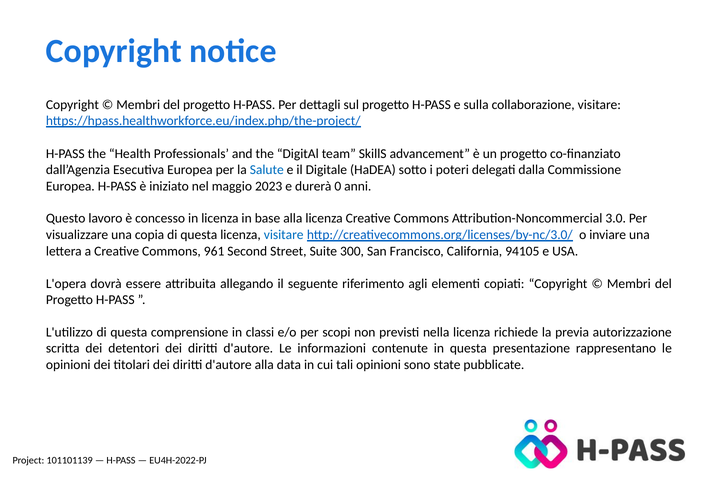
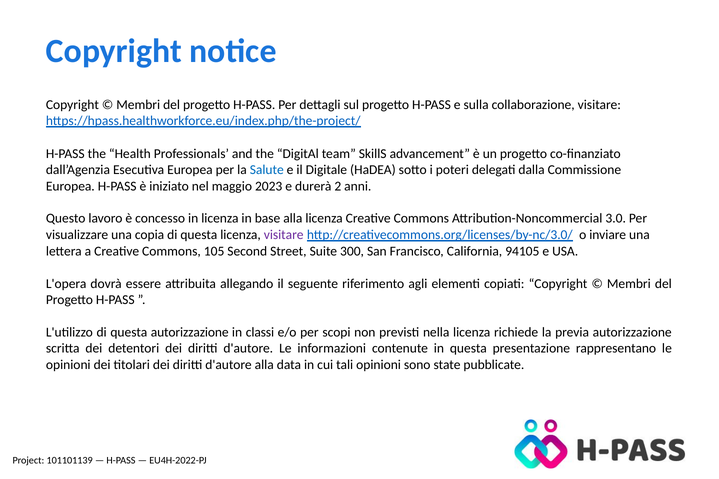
0: 0 -> 2 (338, 186)
visitare colour: blue -> purple (284, 235)
961: 961 -> 105 (214, 251)
questa comprensione: comprensione -> autorizzazione (190, 333)
